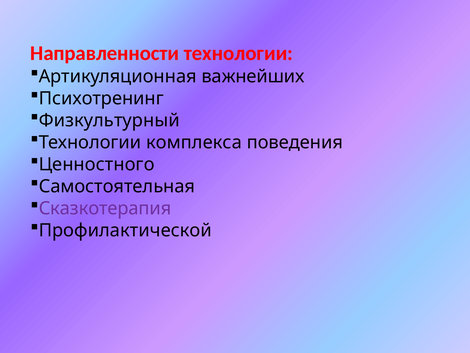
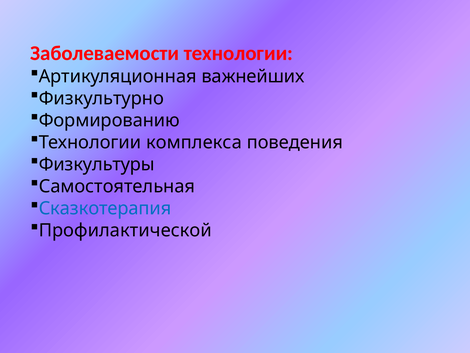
Направленности: Направленности -> Заболеваемости (105, 53)
Психотренинг: Психотренинг -> Физкультурно (101, 98)
Физкультурный: Физкультурный -> Формированию (109, 120)
Ценностного: Ценностного -> Физкультуры (97, 164)
Сказкотерапия colour: purple -> blue (105, 208)
